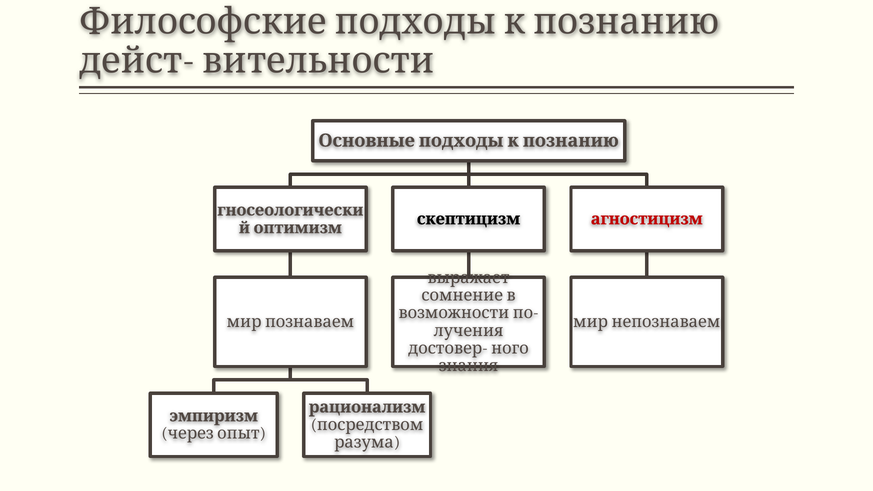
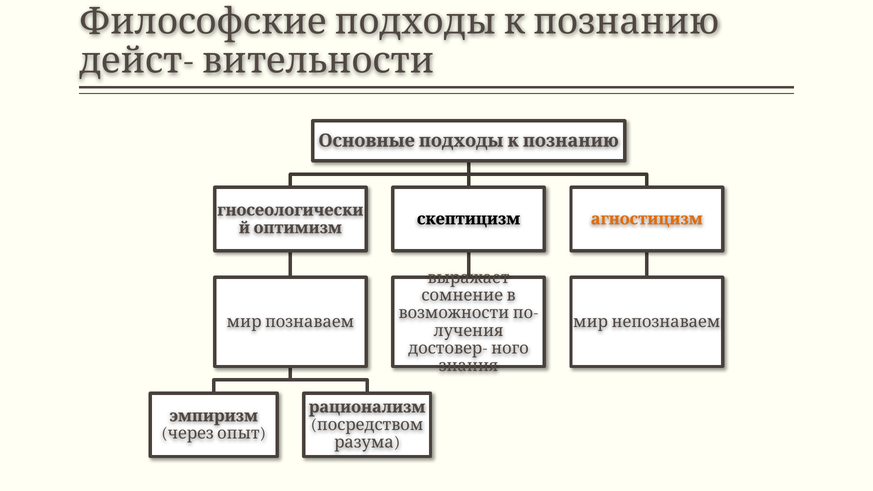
агностицизм colour: red -> orange (647, 219)
